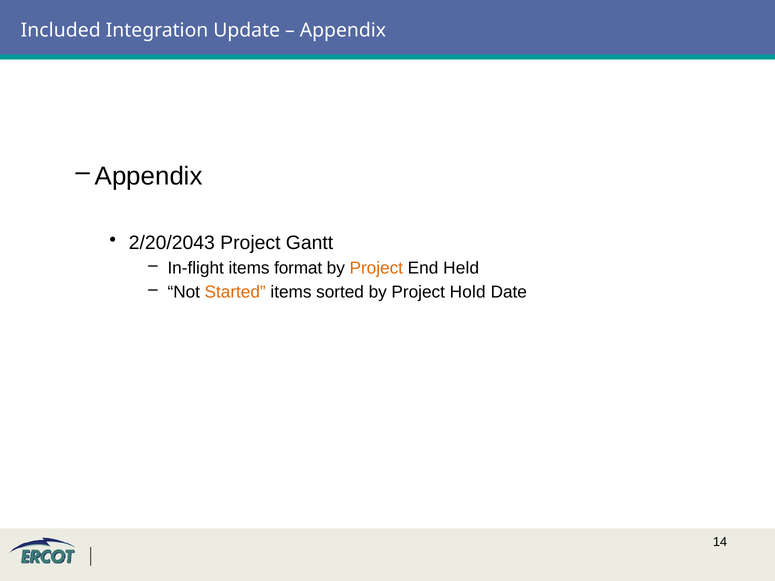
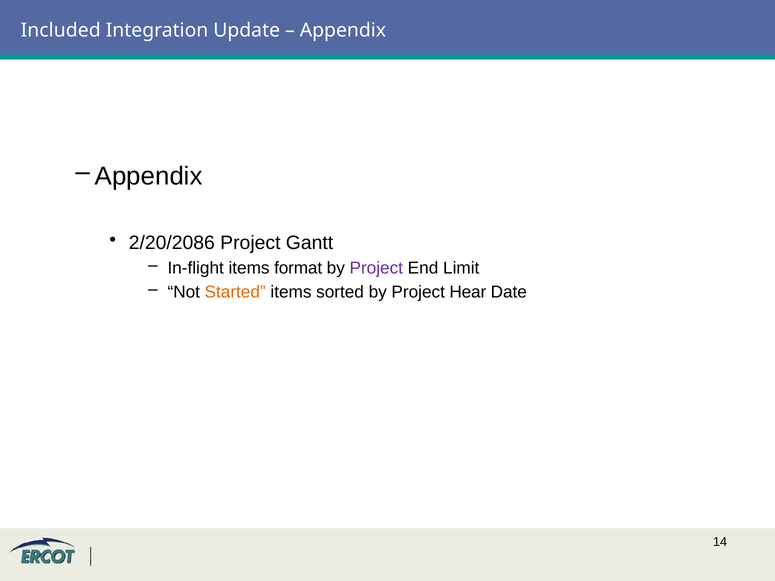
2/20/2043: 2/20/2043 -> 2/20/2086 (172, 243)
Project colour: orange -> purple (376, 268)
Held: Held -> Limit (461, 268)
Hold: Hold -> Hear (468, 292)
